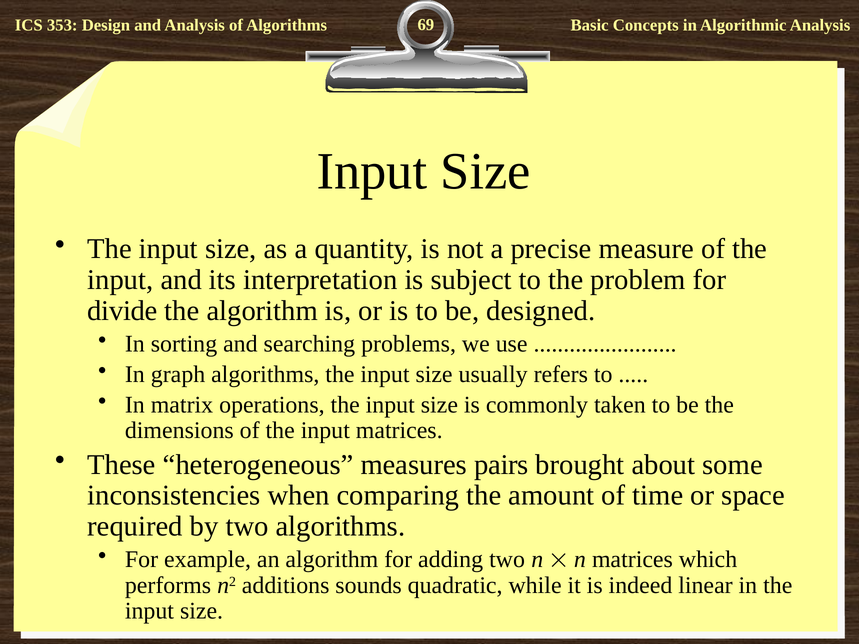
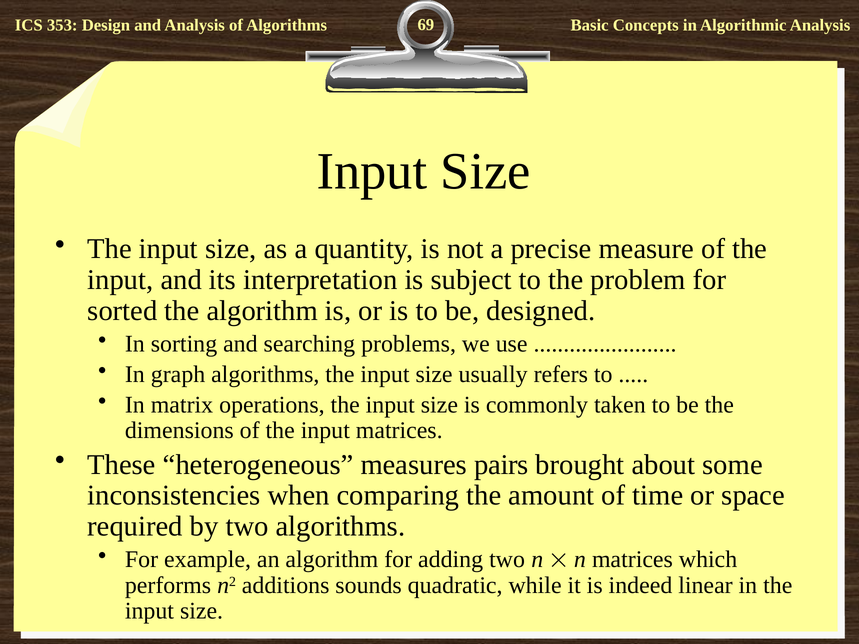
divide: divide -> sorted (122, 311)
